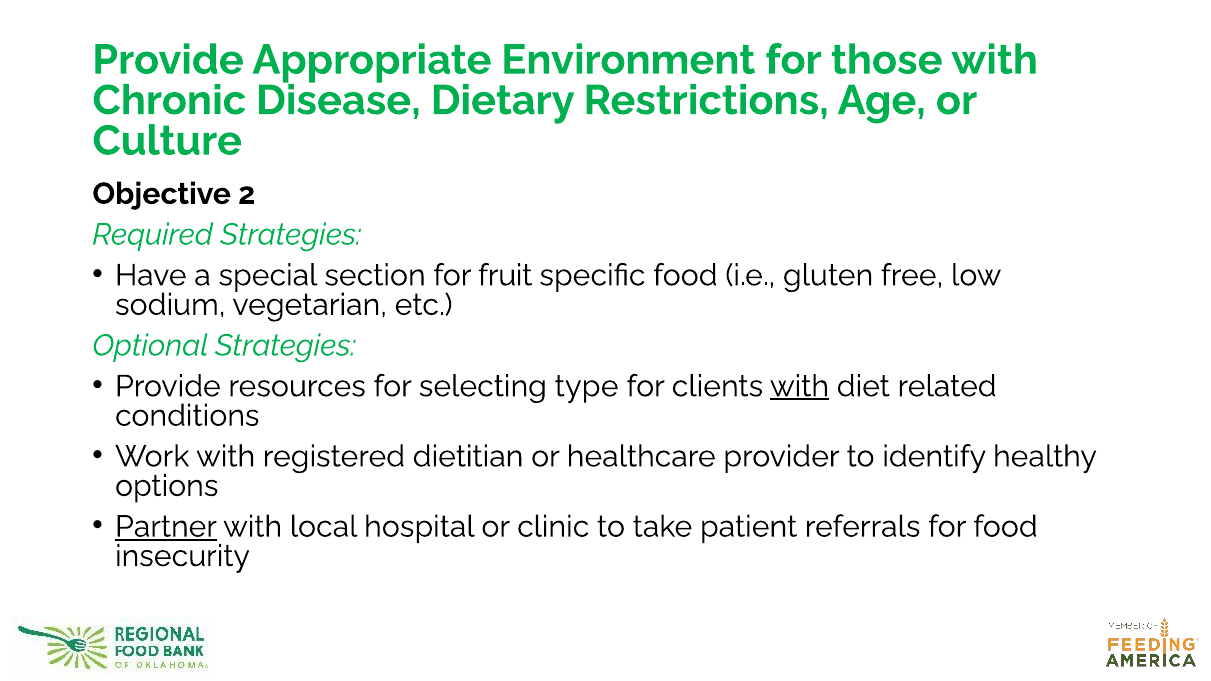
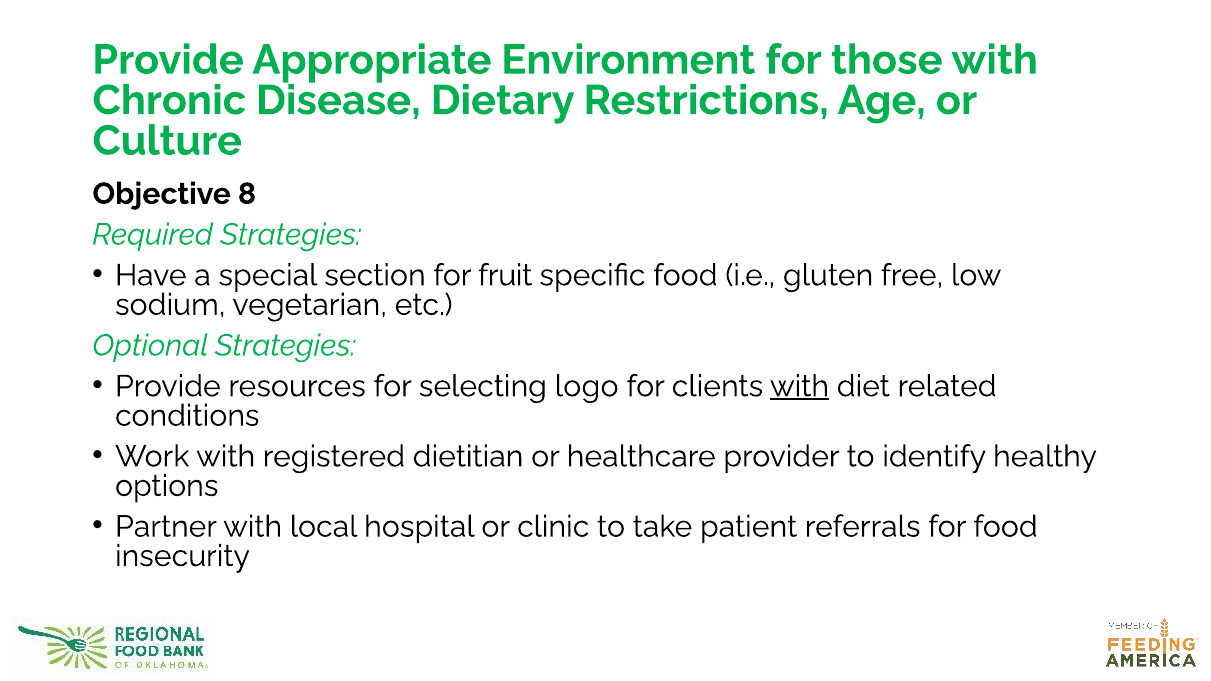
2: 2 -> 8 (247, 194)
type: type -> logo (587, 386)
Partner underline: present -> none (166, 527)
